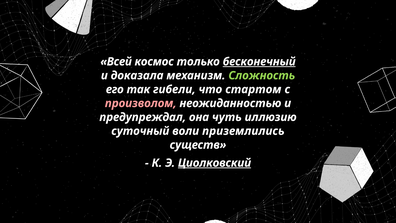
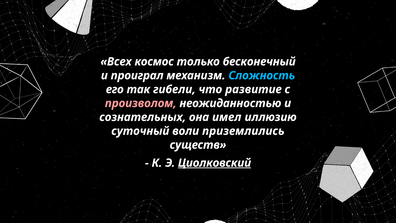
Всей: Всей -> Всех (116, 62)
бесконечный underline: present -> none (259, 62)
доказала: доказала -> проиграл (137, 75)
Сложность colour: light green -> light blue (262, 75)
стартом: стартом -> развитие (253, 89)
предупреждал: предупреждал -> сознательных (143, 117)
чуть: чуть -> имел (227, 117)
